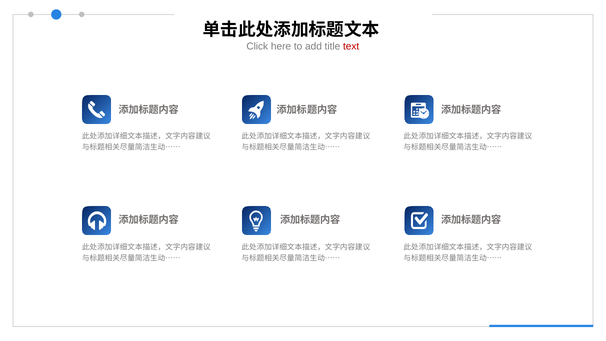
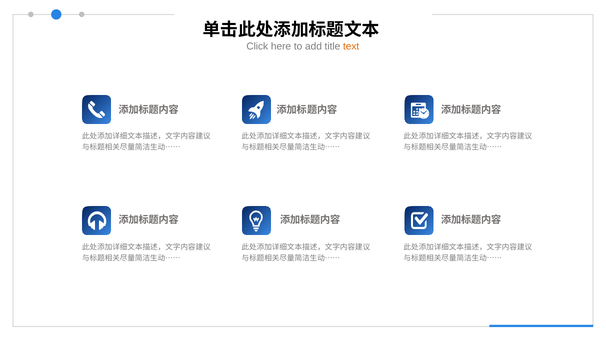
text colour: red -> orange (351, 46)
